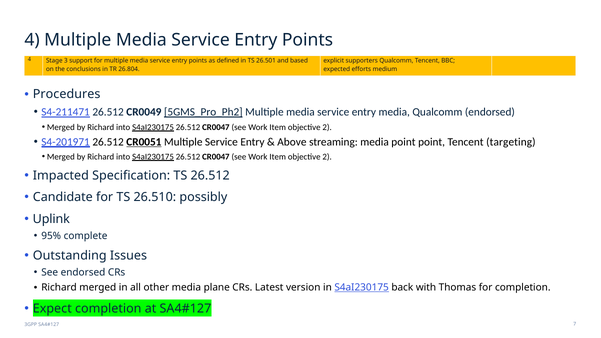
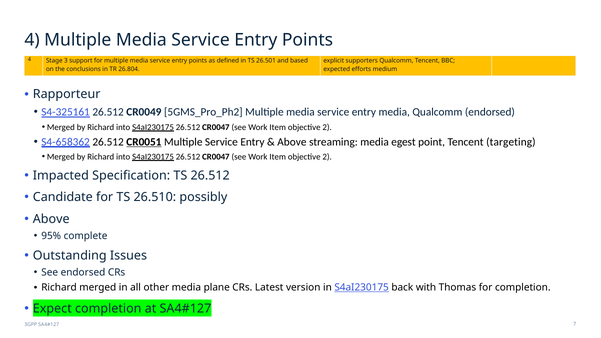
Procedures: Procedures -> Rapporteur (67, 94)
S4-211471: S4-211471 -> S4-325161 (66, 112)
5GMS_Pro_Ph2 underline: present -> none (203, 112)
S4-201971: S4-201971 -> S4-658362 (66, 142)
media point: point -> egest (404, 142)
Uplink: Uplink -> Above (51, 219)
